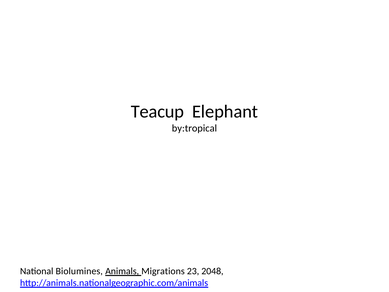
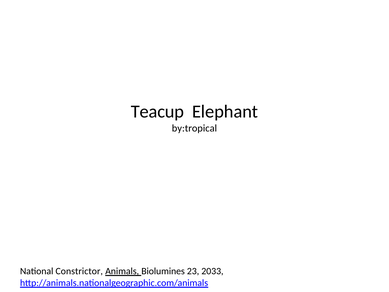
Biolumines: Biolumines -> Constrictor (79, 271)
Migrations: Migrations -> Biolumines (163, 271)
2048: 2048 -> 2033 (212, 271)
